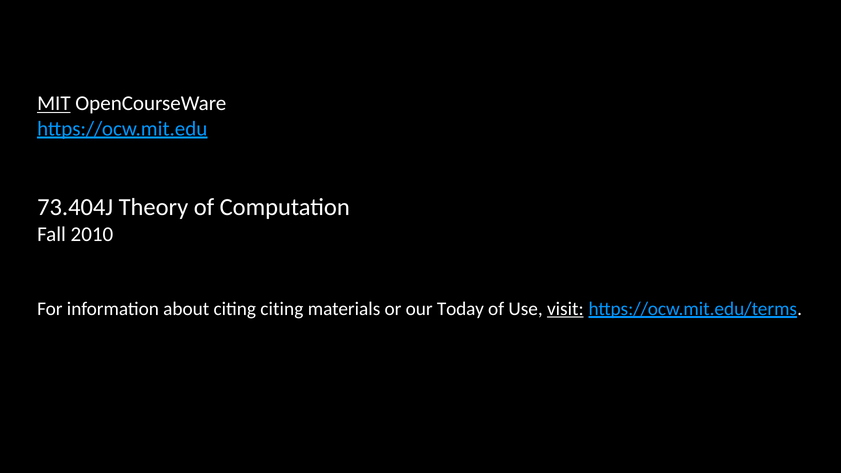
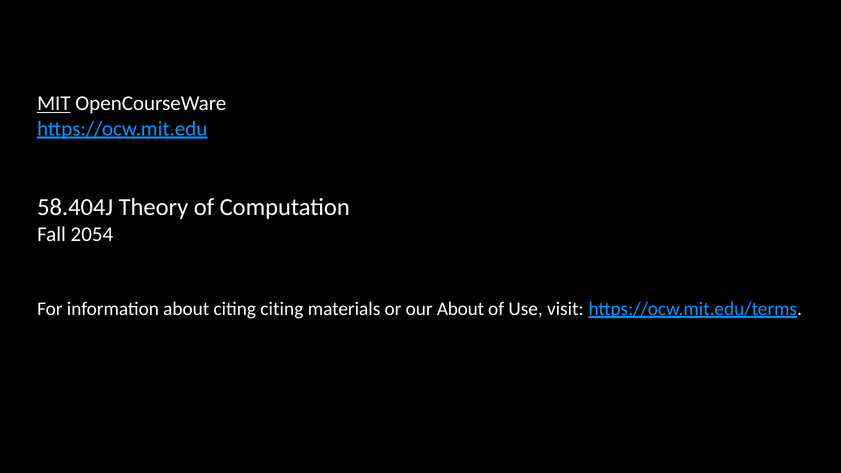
73.404J: 73.404J -> 58.404J (75, 207)
2010: 2010 -> 2054 (92, 234)
our Today: Today -> About (460, 309)
visit underline: present -> none (565, 309)
